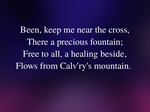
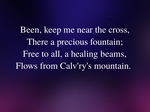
beside: beside -> beams (114, 54)
